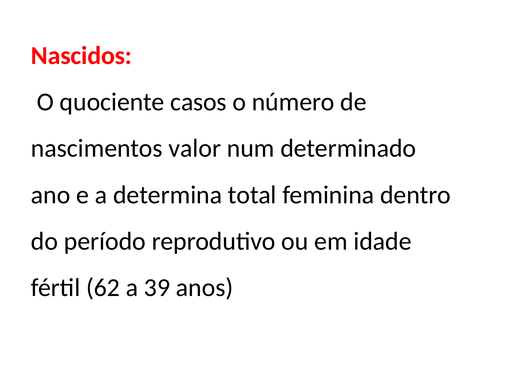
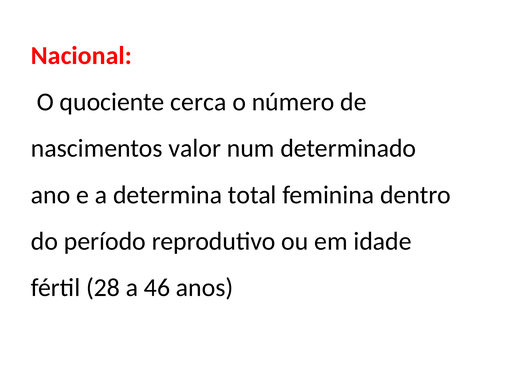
Nascidos: Nascidos -> Nacional (81, 56)
casos: casos -> cerca (198, 102)
62: 62 -> 28 (103, 288)
39: 39 -> 46 (157, 288)
